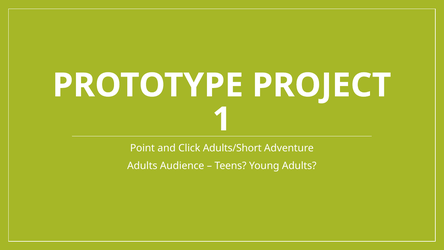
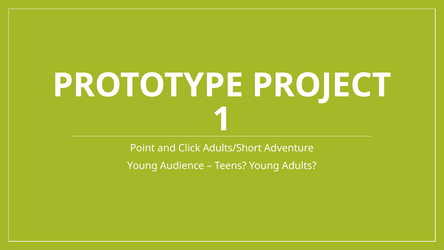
Adults: Adults -> Young (142, 165)
